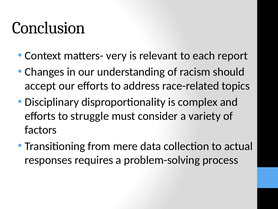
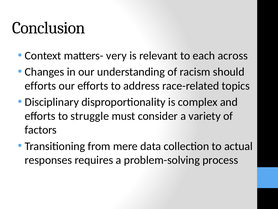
report: report -> across (233, 55)
accept: accept -> efforts (40, 86)
